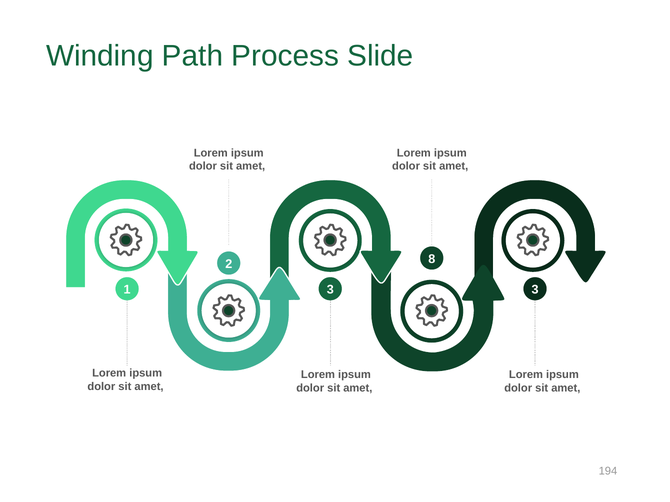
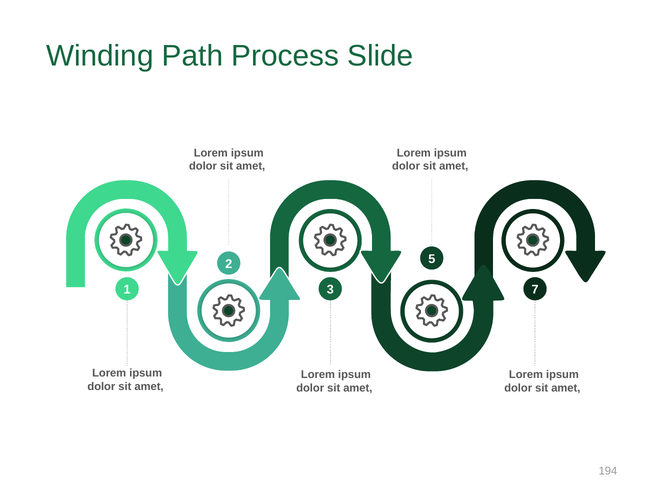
8: 8 -> 5 (432, 259)
1 3: 3 -> 7 (535, 290)
